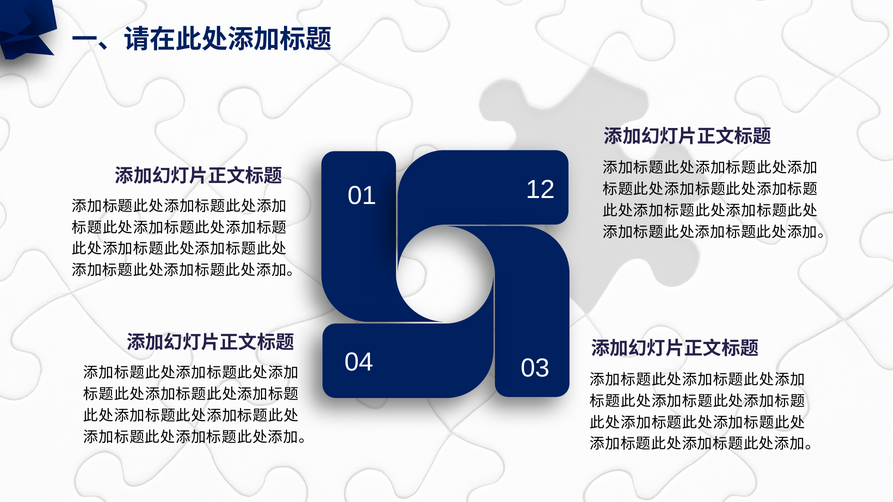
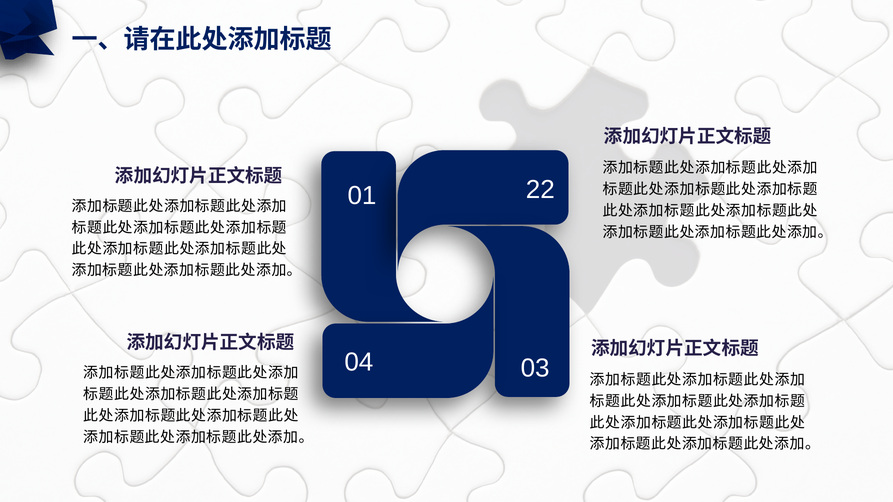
12: 12 -> 22 (540, 190)
